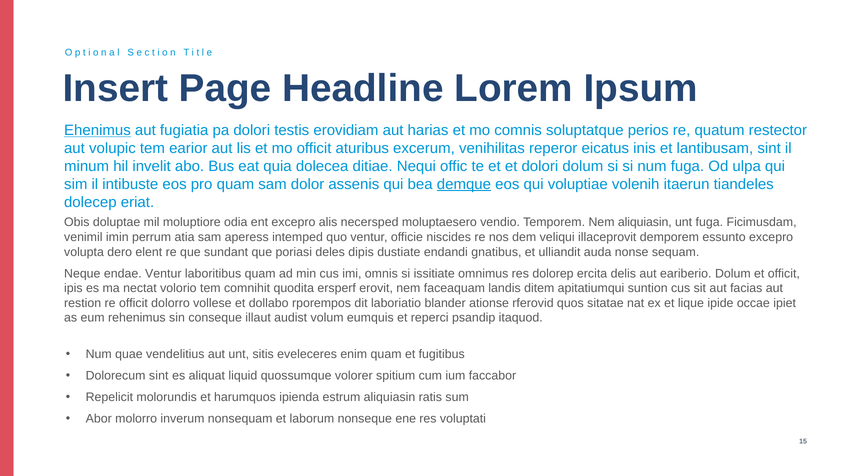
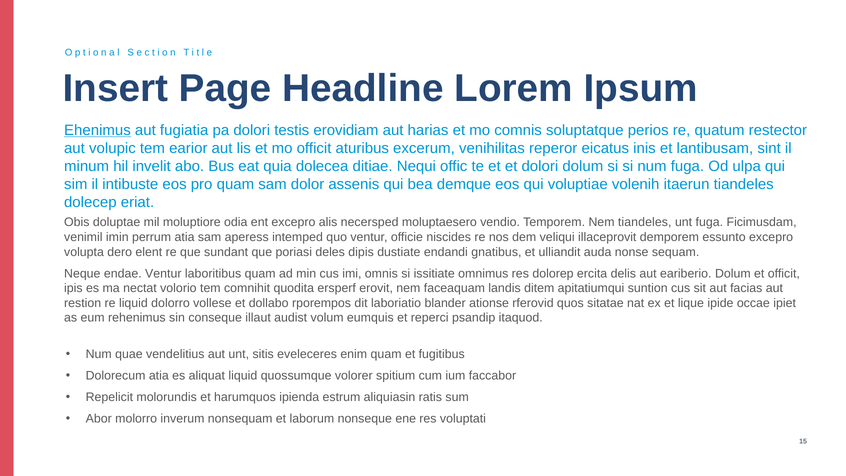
demque underline: present -> none (464, 184)
Nem aliquiasin: aliquiasin -> tiandeles (645, 222)
re officit: officit -> liquid (133, 303)
Dolorecum sint: sint -> atia (159, 376)
